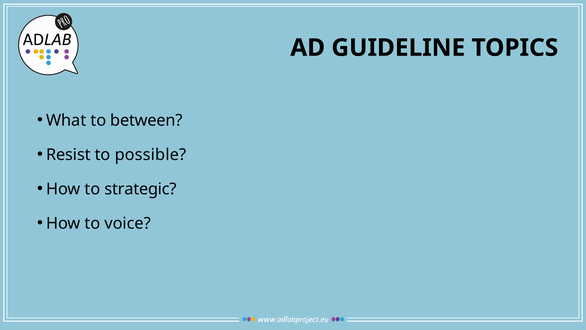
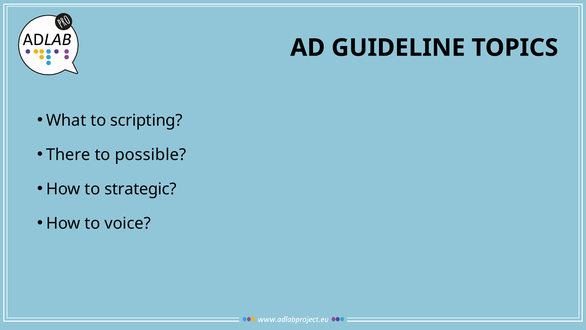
between: between -> scripting (146, 120)
Resist: Resist -> There (68, 155)
